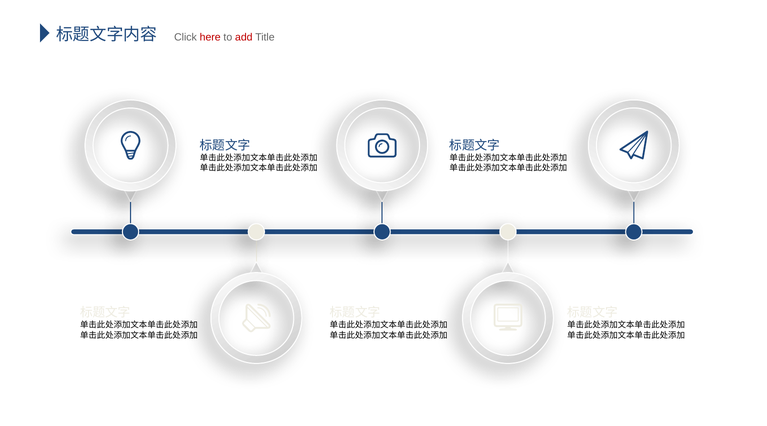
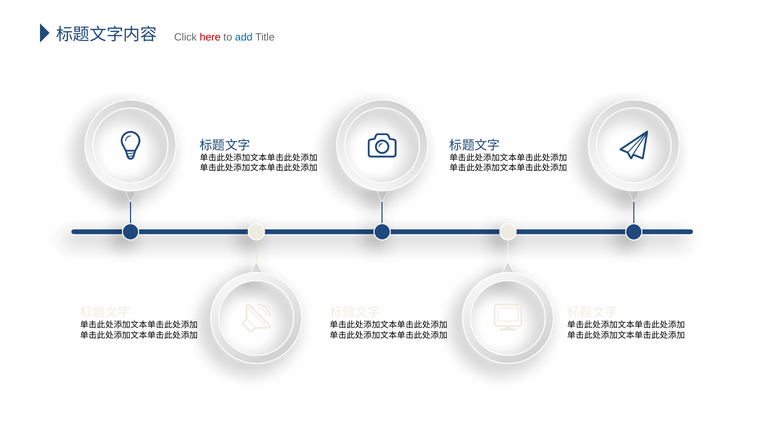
add colour: red -> blue (244, 37)
